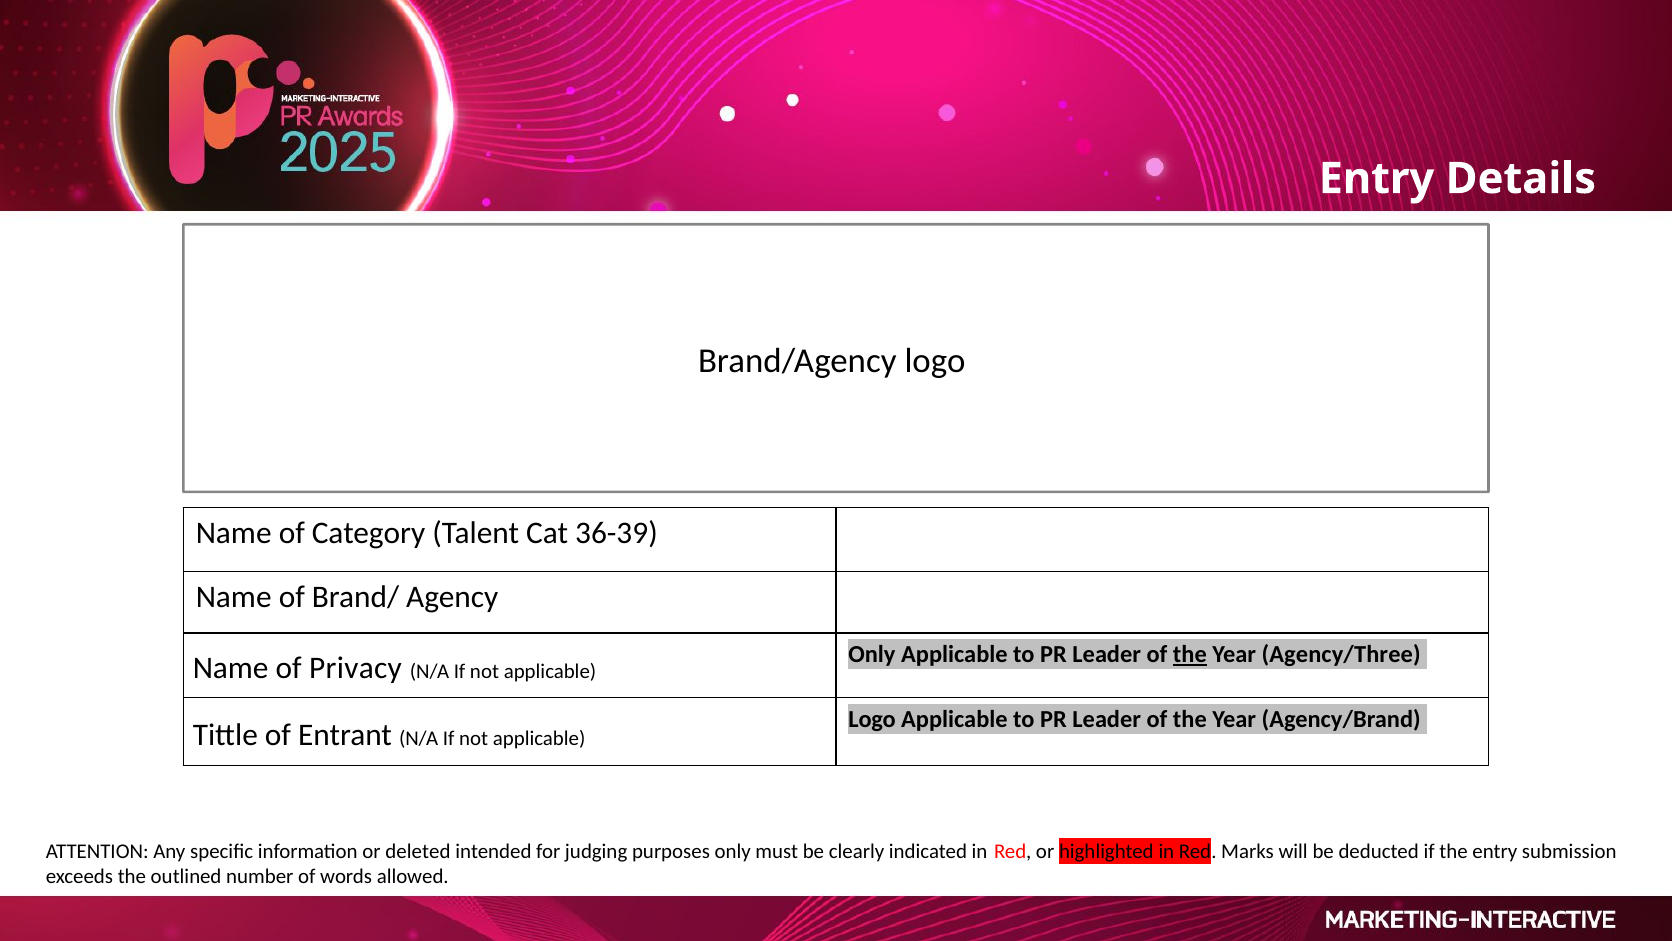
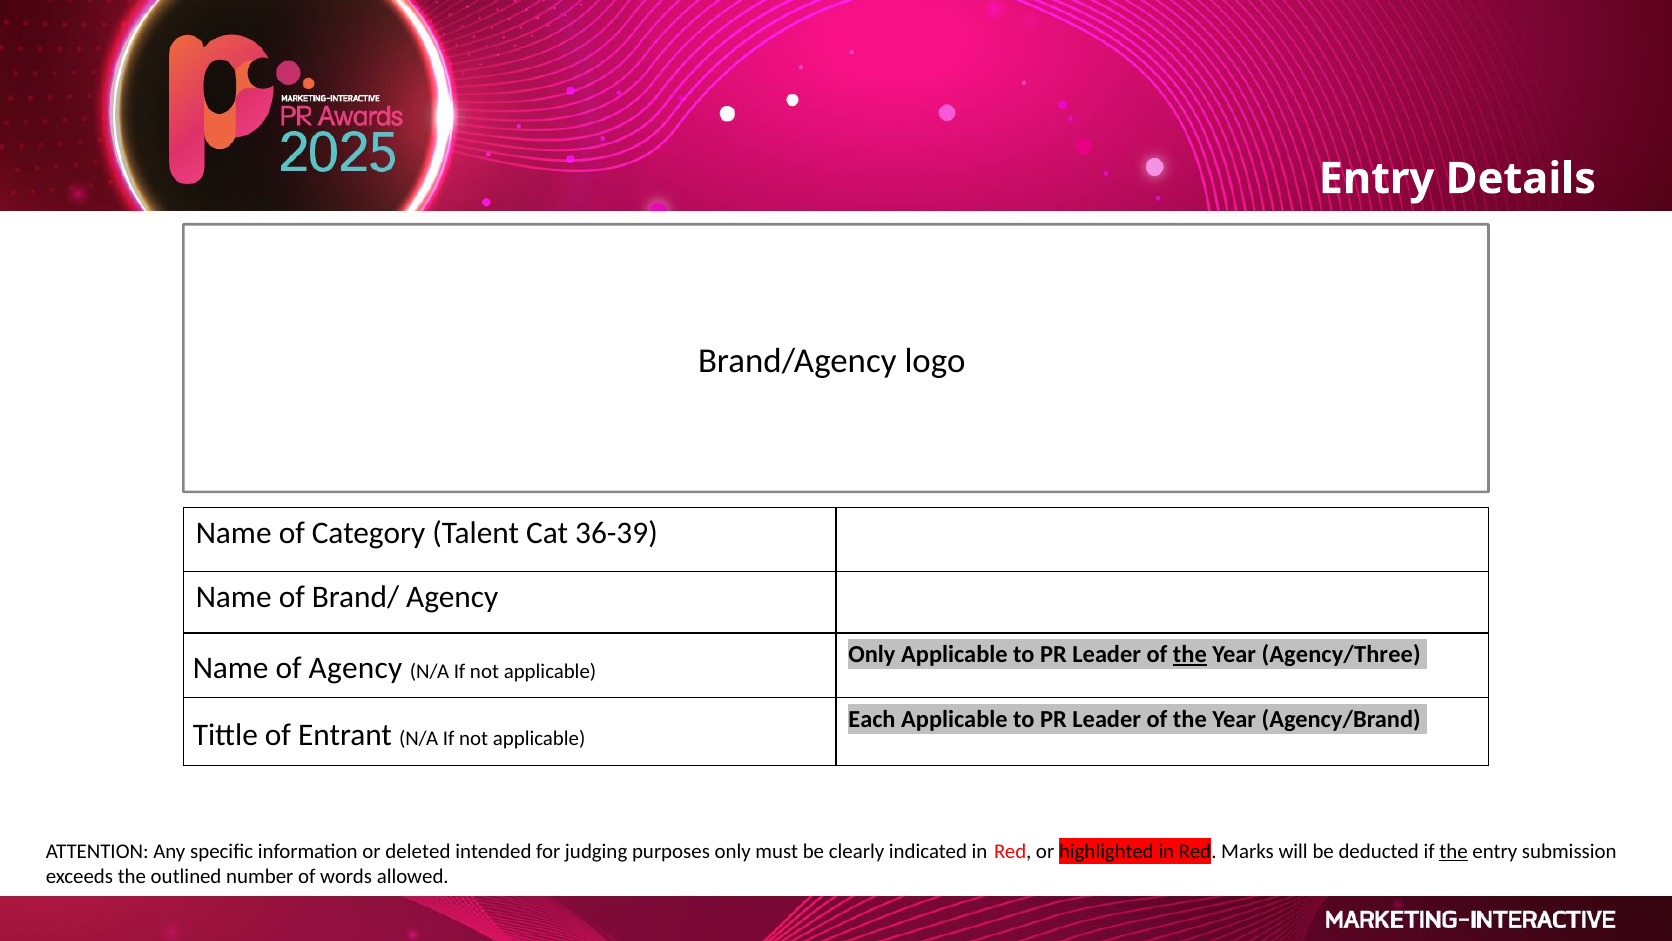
of Privacy: Privacy -> Agency (356, 668)
Logo: Logo -> Each (872, 719)
the underline: none -> present (1454, 851)
